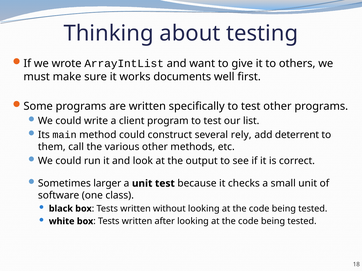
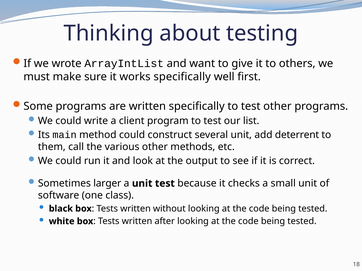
works documents: documents -> specifically (182, 77)
several rely: rely -> unit (241, 135)
